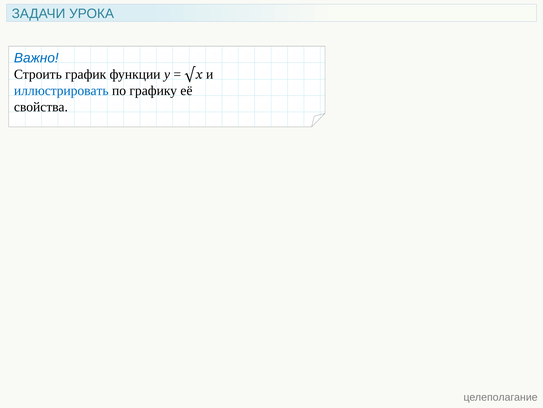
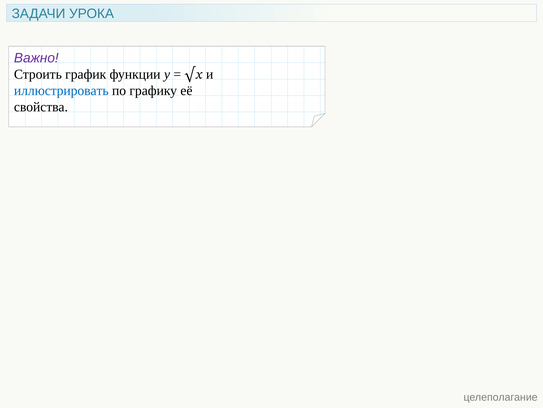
Важно colour: blue -> purple (36, 58)
